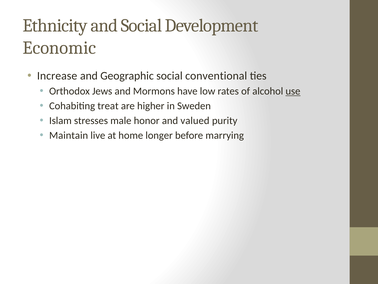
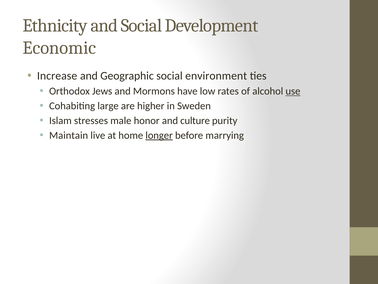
conventional: conventional -> environment (216, 76)
treat: treat -> large (108, 106)
valued: valued -> culture (195, 120)
longer underline: none -> present (159, 135)
